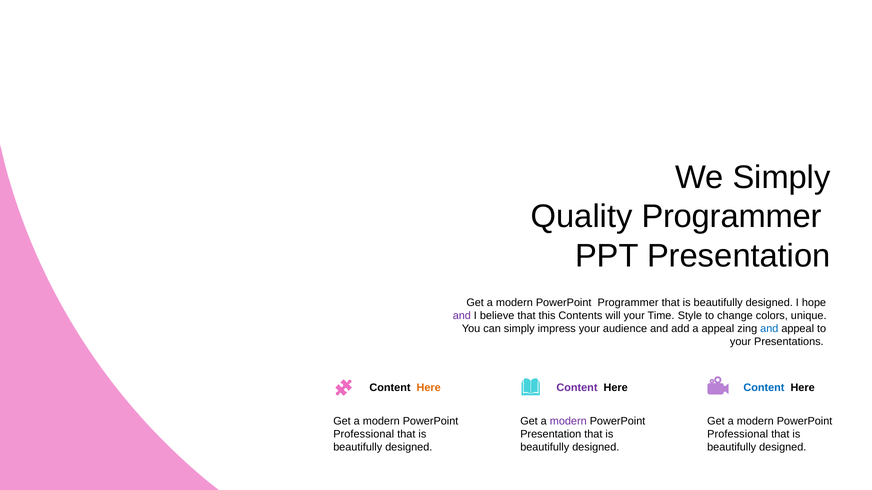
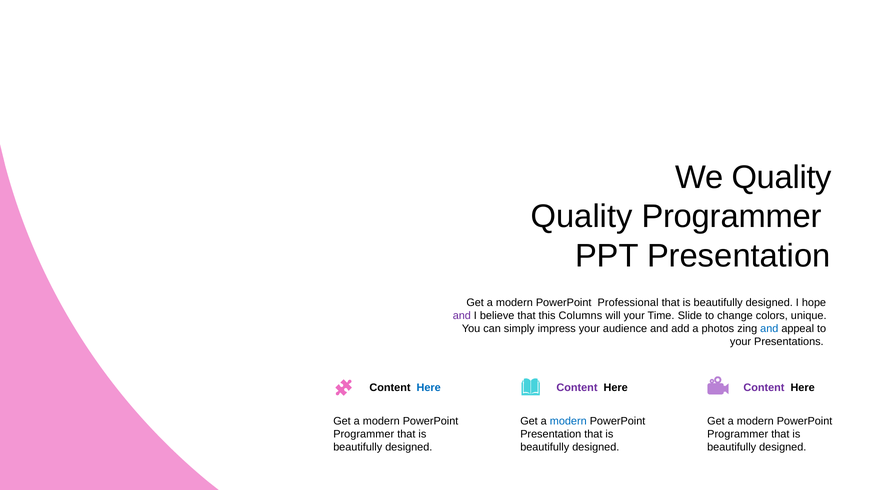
We Simply: Simply -> Quality (782, 178)
PowerPoint Programmer: Programmer -> Professional (628, 303)
Contents: Contents -> Columns (580, 316)
Style: Style -> Slide (690, 316)
a appeal: appeal -> photos (718, 329)
Here colour: orange -> blue (429, 388)
Content colour: blue -> purple (764, 388)
modern colour: purple -> blue (568, 421)
Professional: Professional -> Programmer (364, 435)
Professional: Professional -> Programmer (738, 435)
